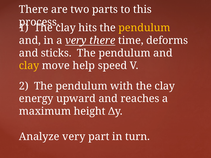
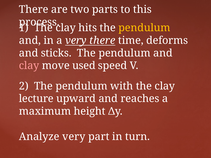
clay colour: yellow -> pink (29, 66)
help: help -> used (84, 66)
energy: energy -> lecture (36, 99)
